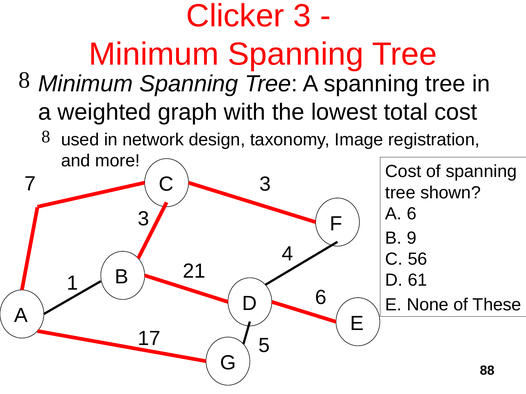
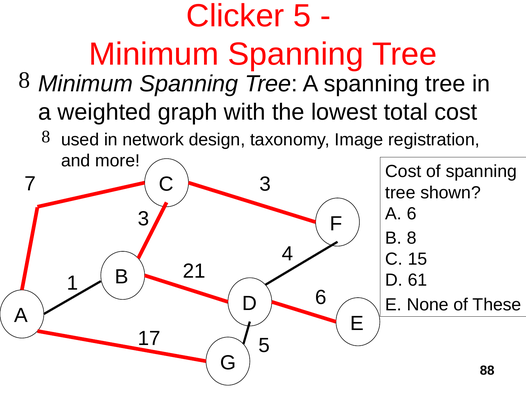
Clicker 3: 3 -> 5 (302, 16)
9: 9 -> 8 (412, 238)
56: 56 -> 15 (417, 259)
